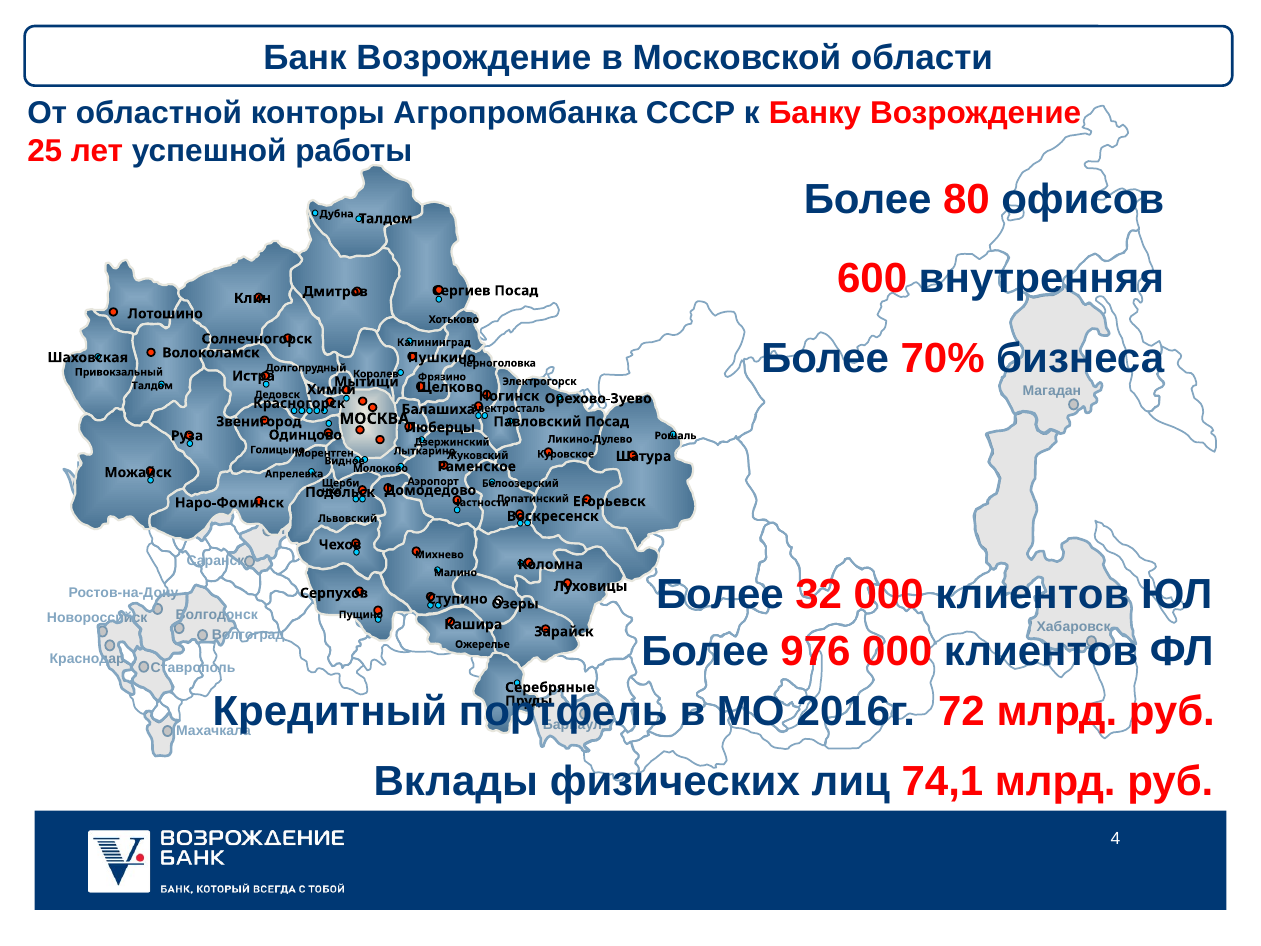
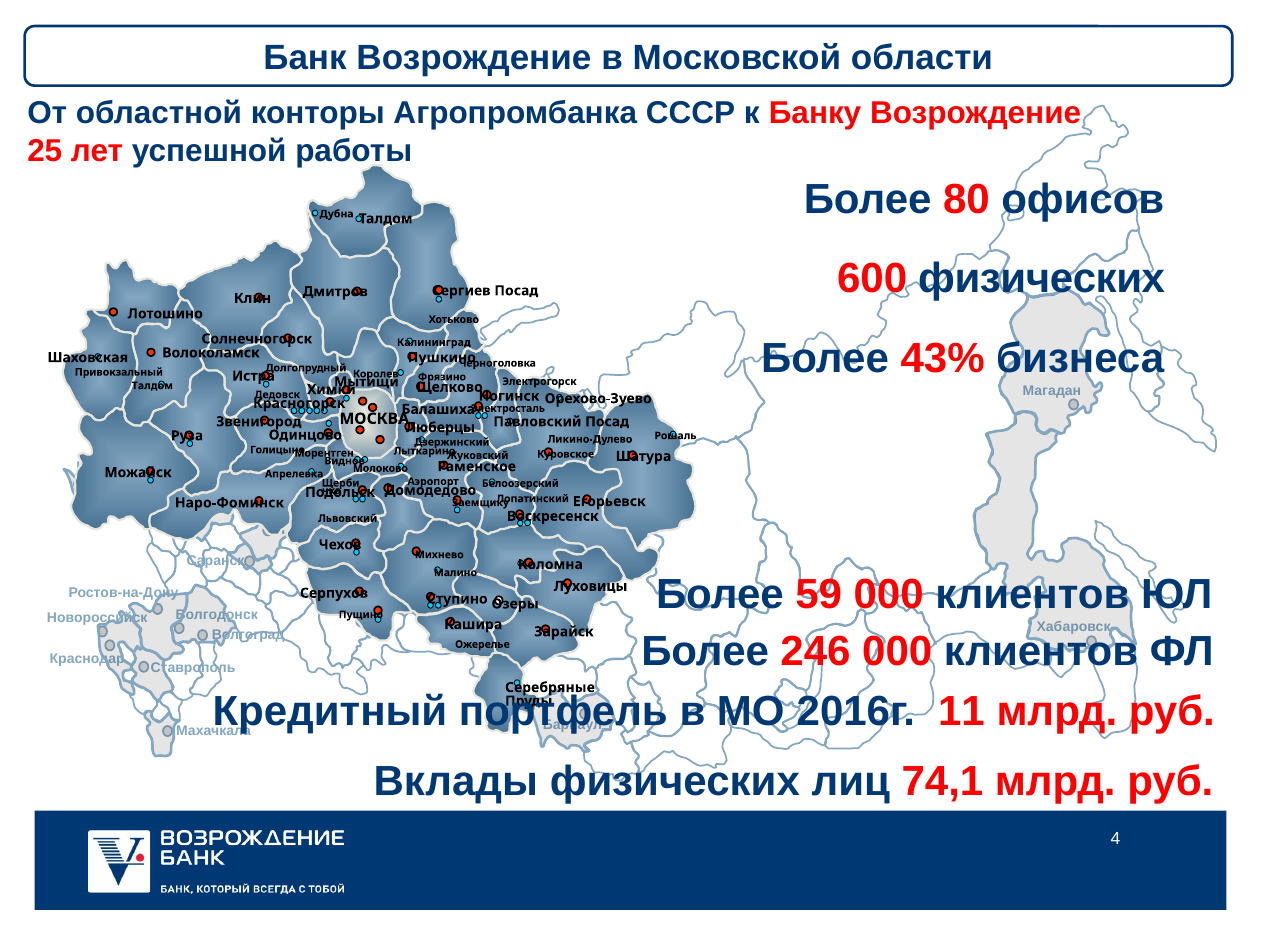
600 внутренняя: внутренняя -> физических (1042, 279)
70%: 70% -> 43% (943, 358)
Частности: Частности -> Заемщику (481, 502)
32: 32 -> 59 (819, 594)
976: 976 -> 246 (815, 652)
72: 72 -> 11 (961, 712)
